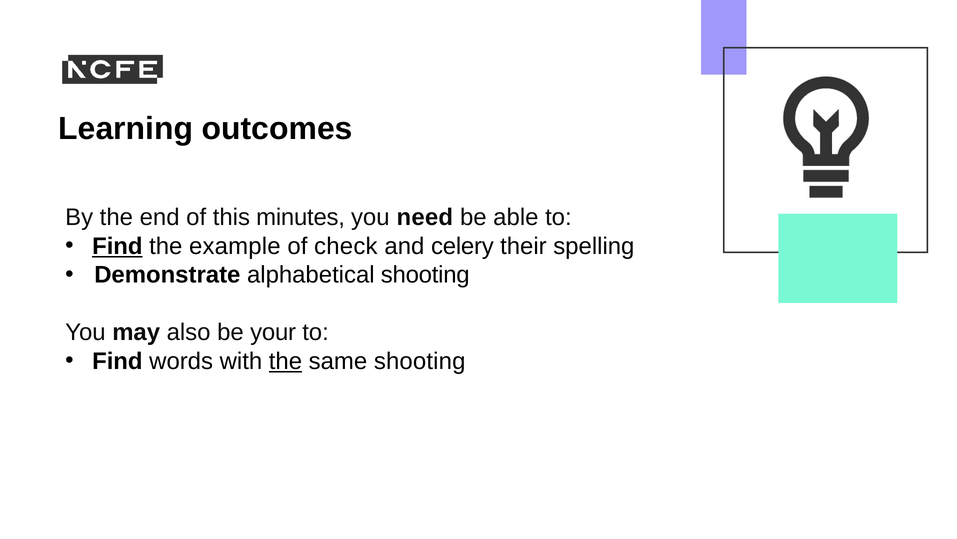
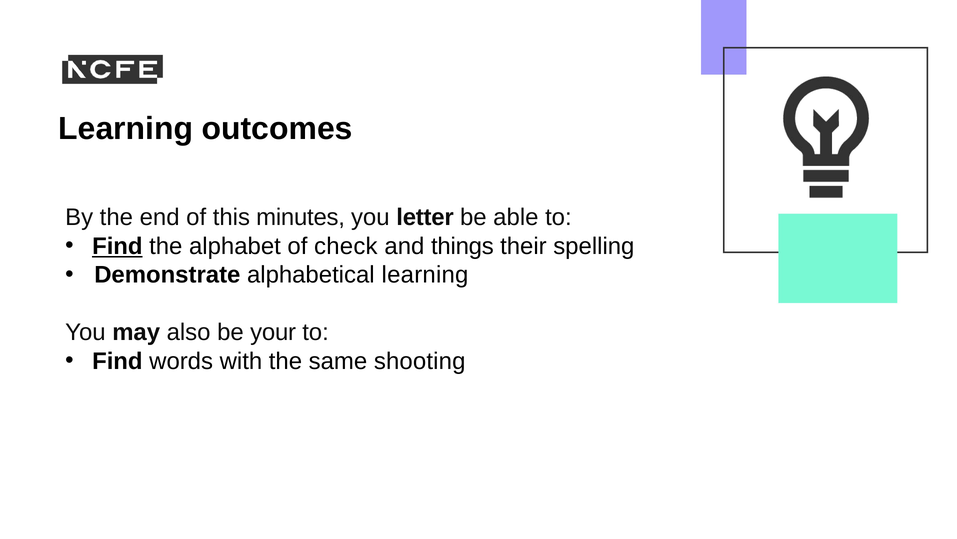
need: need -> letter (425, 217)
example: example -> alphabet (235, 246)
celery: celery -> things (462, 246)
alphabetical shooting: shooting -> learning (425, 275)
the underline: present -> none (285, 361)
